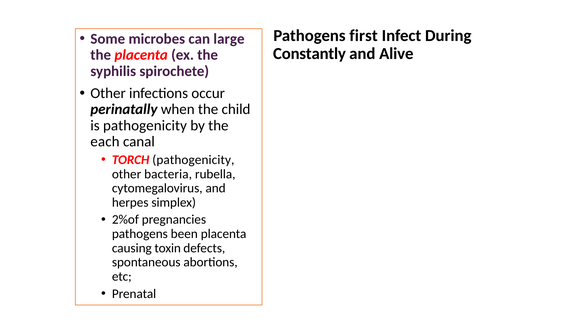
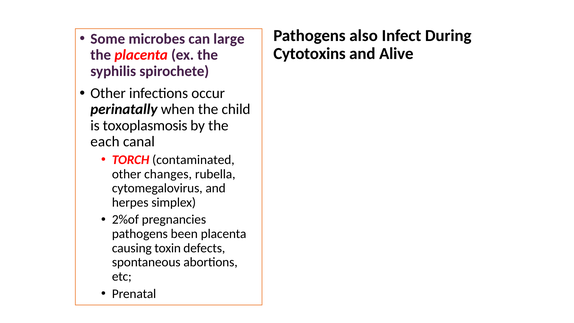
first: first -> also (364, 36)
Constantly: Constantly -> Cytotoxins (309, 54)
is pathogenicity: pathogenicity -> toxoplasmosis (145, 125)
TORCH pathogenicity: pathogenicity -> contaminated (193, 160)
bacteria: bacteria -> changes (168, 174)
